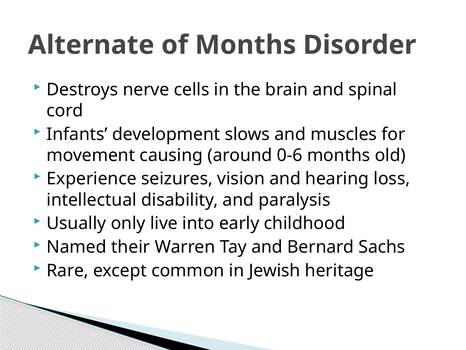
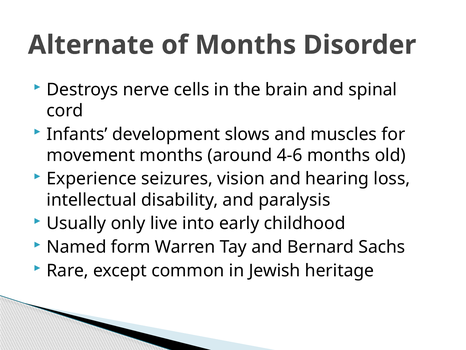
movement causing: causing -> months (171, 155)
0-6: 0-6 -> 4-6 (290, 155)
their: their -> form (131, 247)
